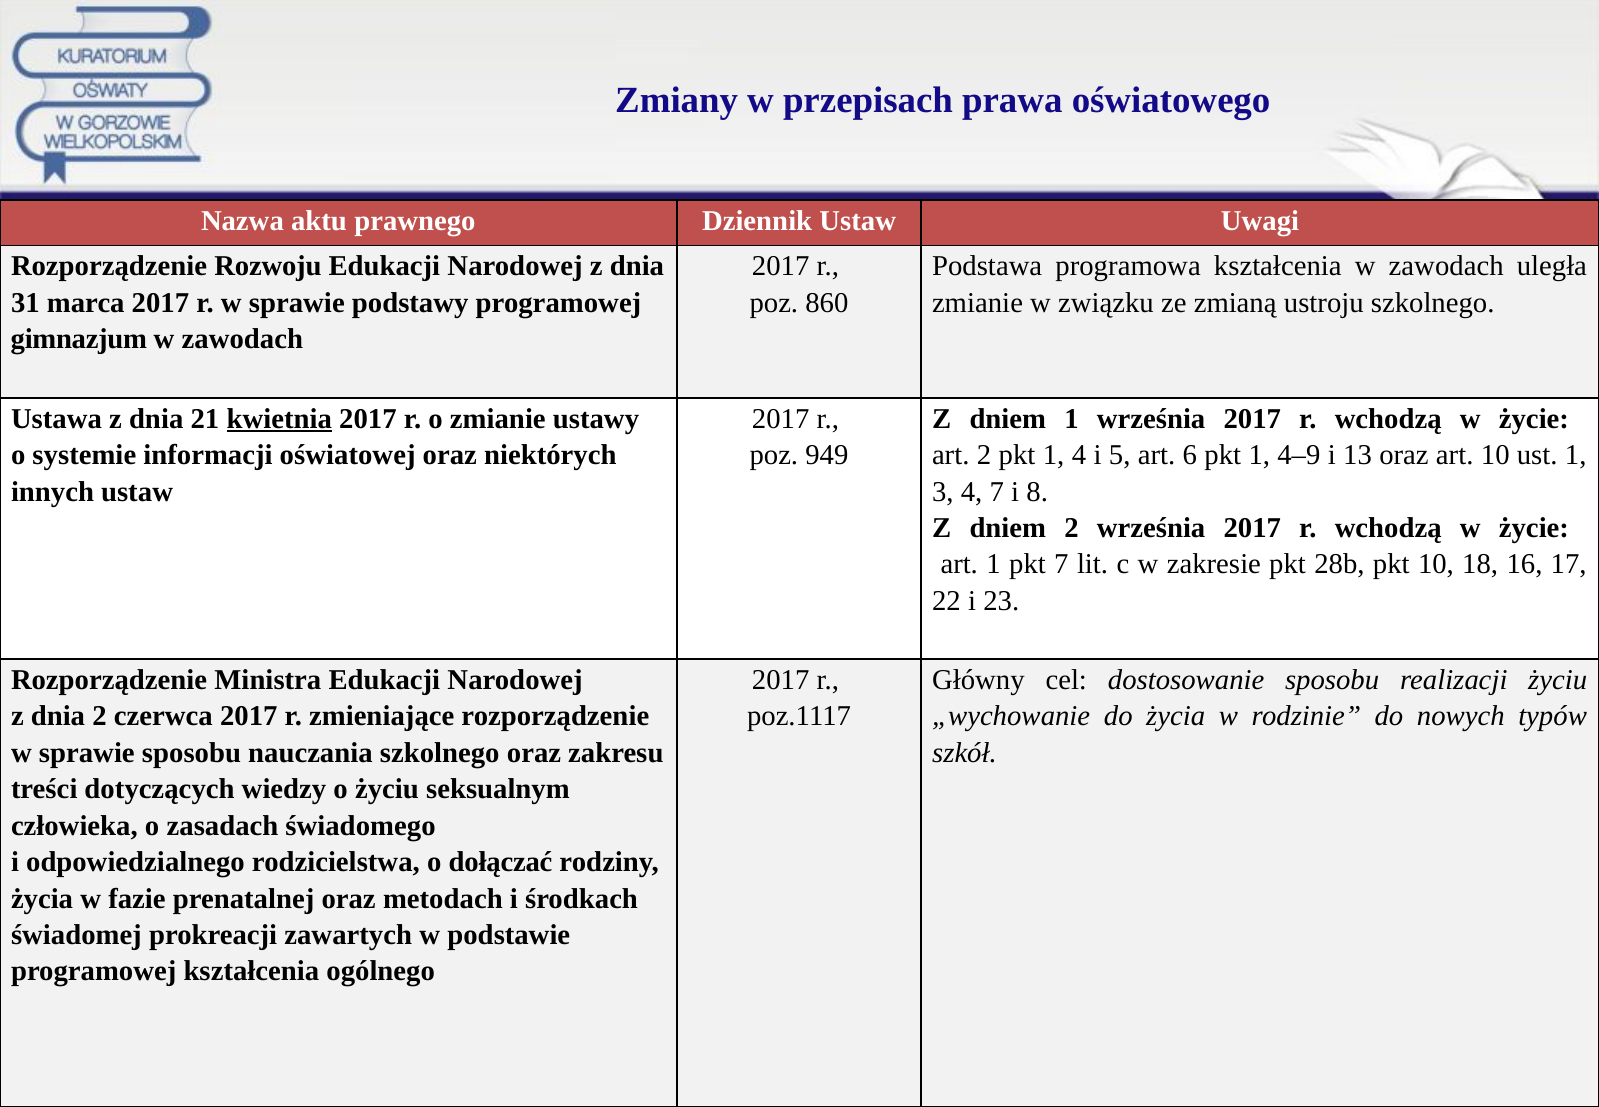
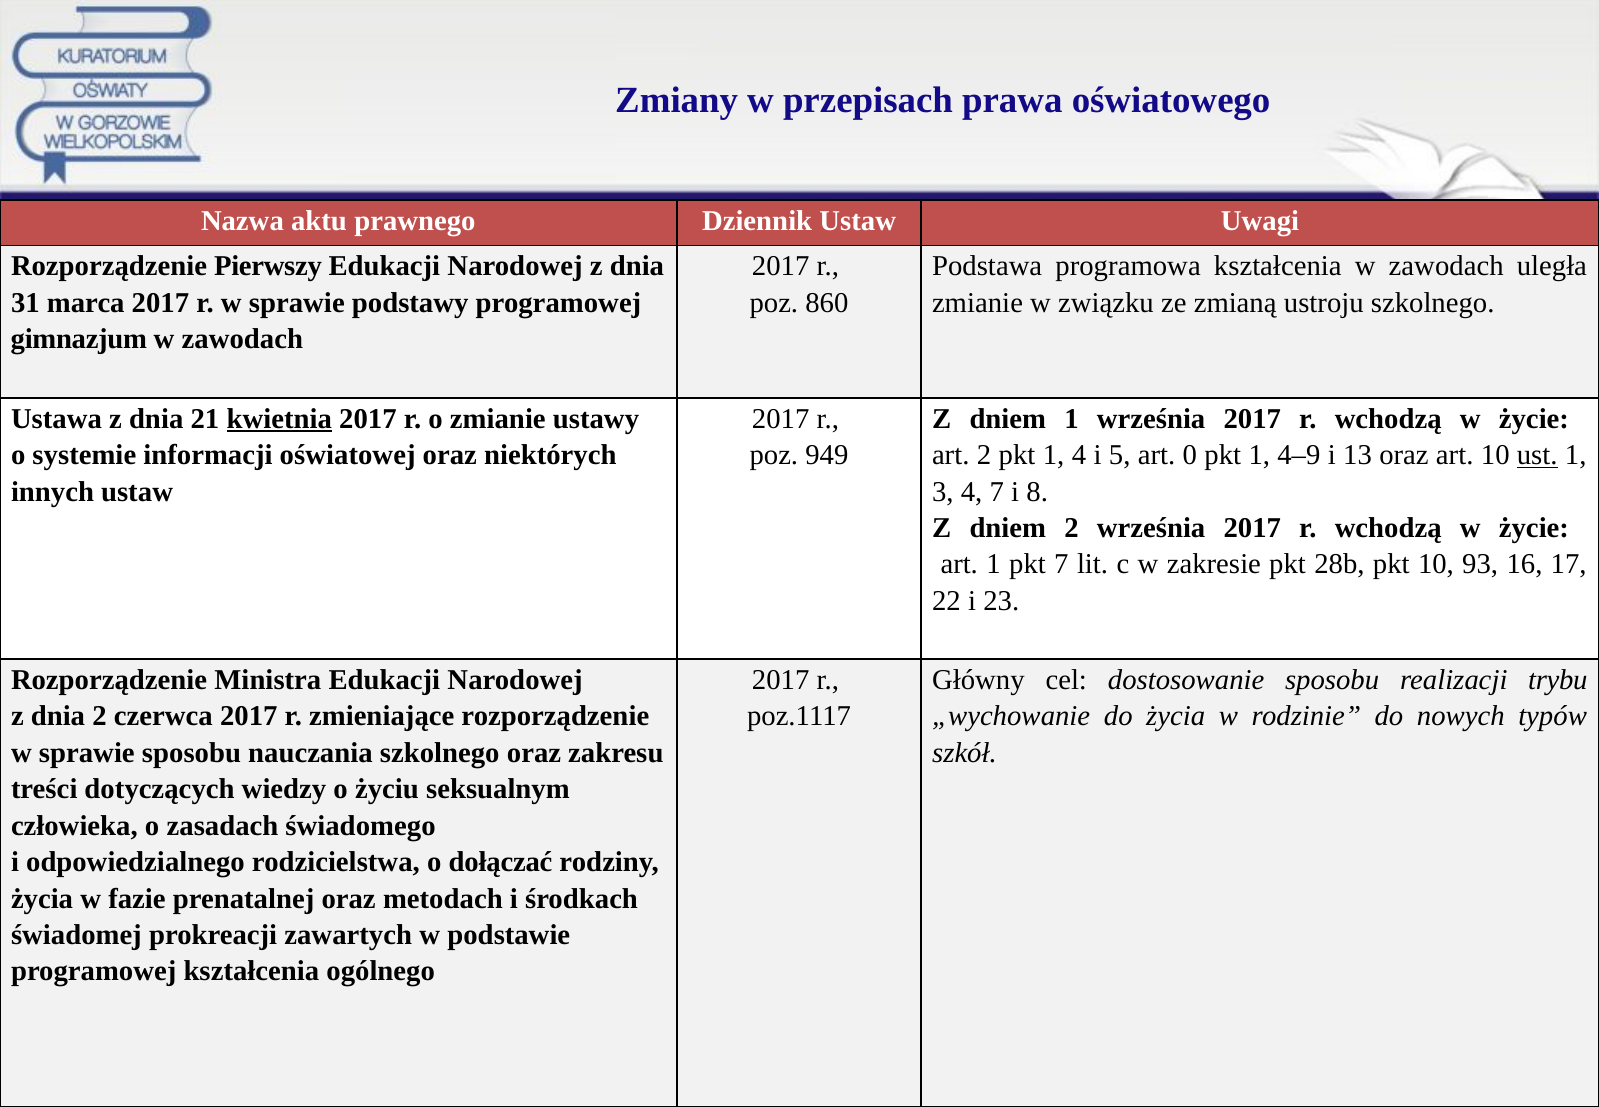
Rozwoju: Rozwoju -> Pierwszy (268, 266)
6: 6 -> 0 (1190, 455)
ust underline: none -> present (1537, 455)
18: 18 -> 93 (1480, 564)
realizacji życiu: życiu -> trybu (1558, 680)
